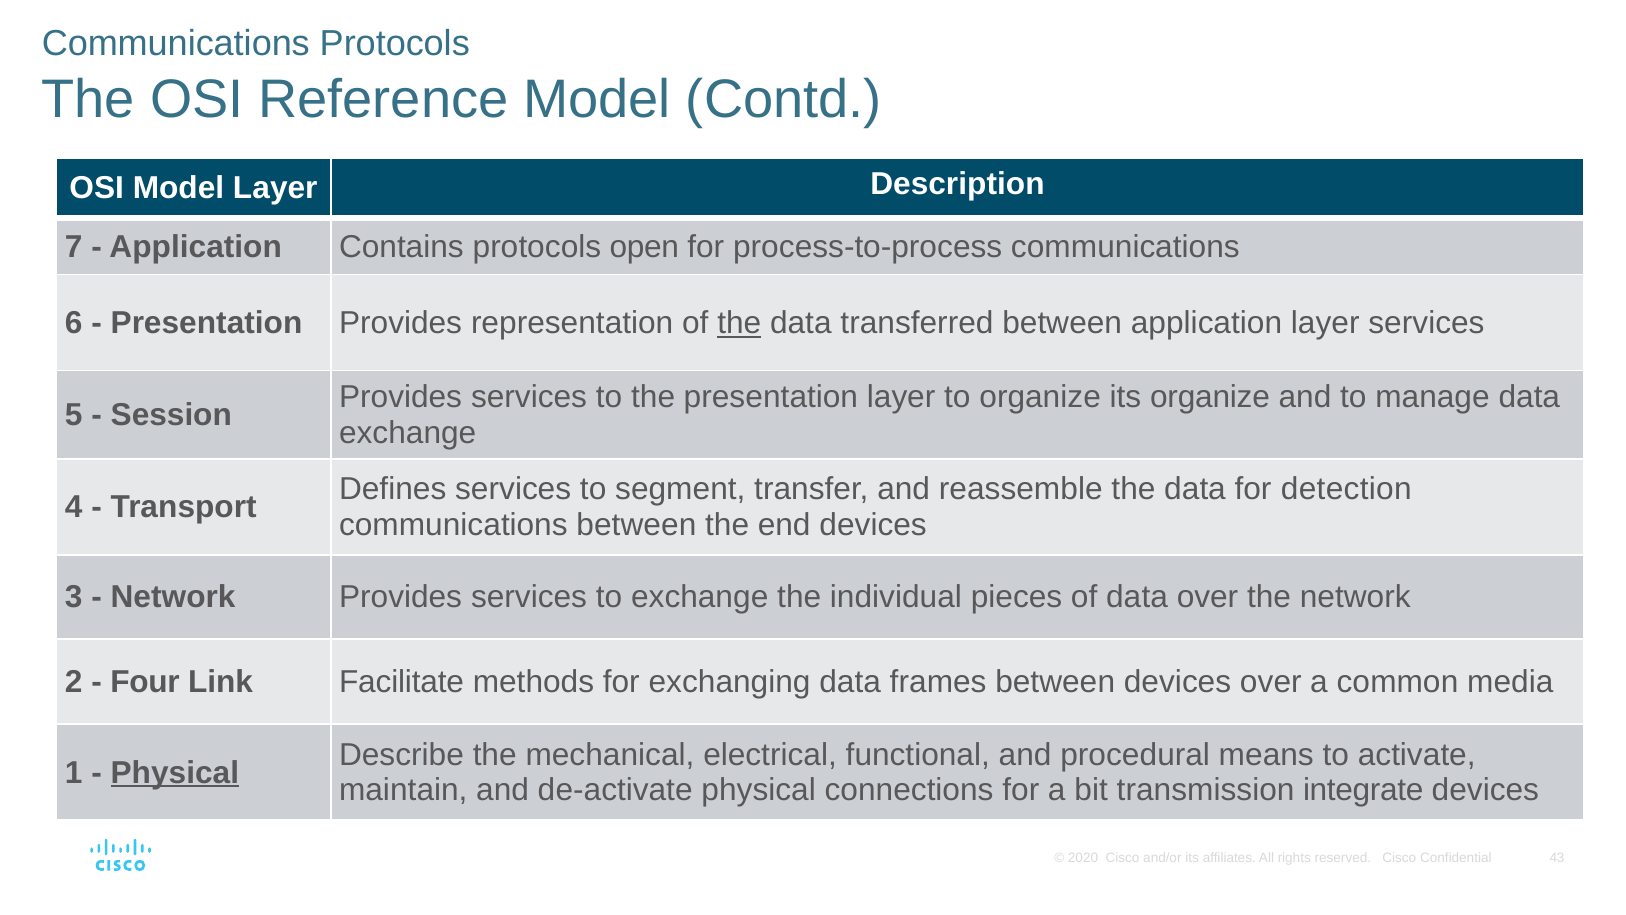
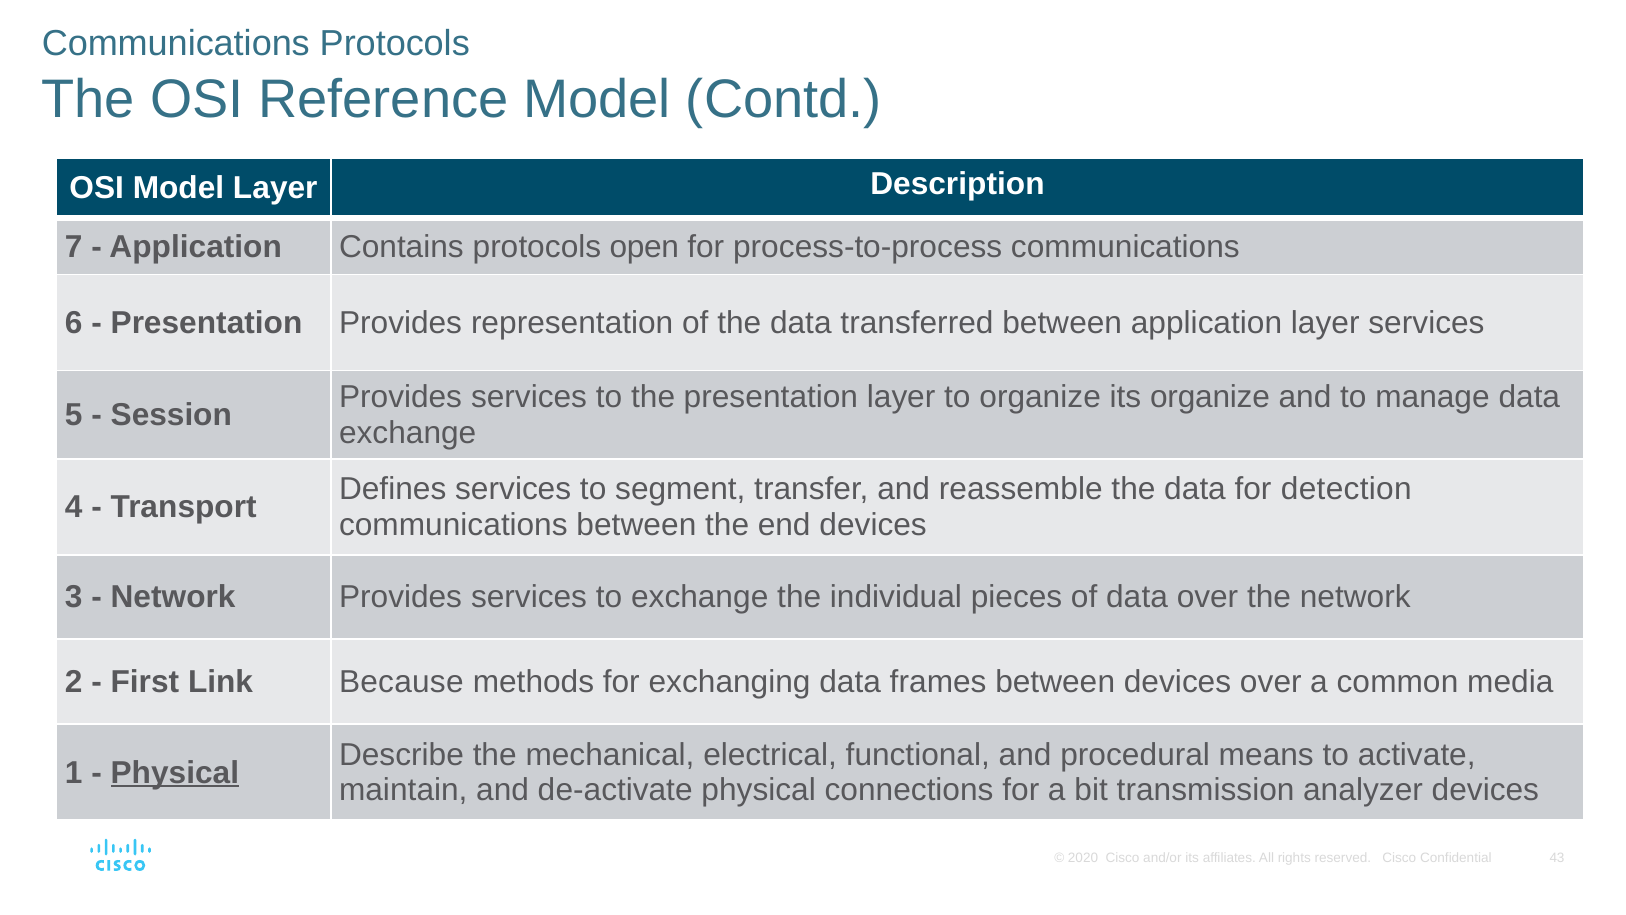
the underline: present -> none (739, 323)
Four: Four -> First (145, 682)
Facilitate: Facilitate -> Because (401, 682)
integrate: integrate -> analyzer (1363, 790)
